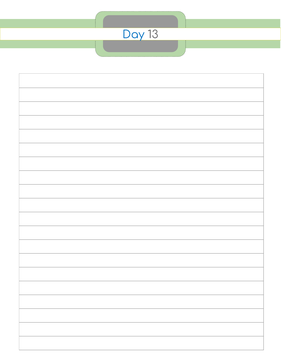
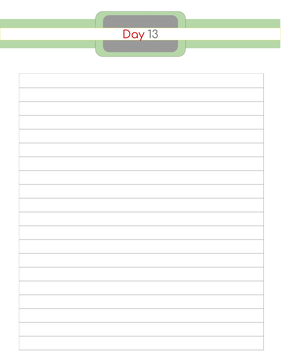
Day colour: blue -> red (134, 35)
